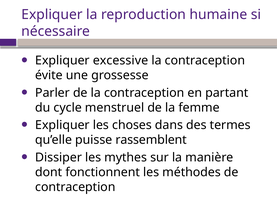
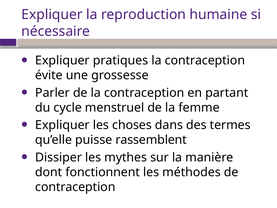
excessive: excessive -> pratiques (121, 60)
